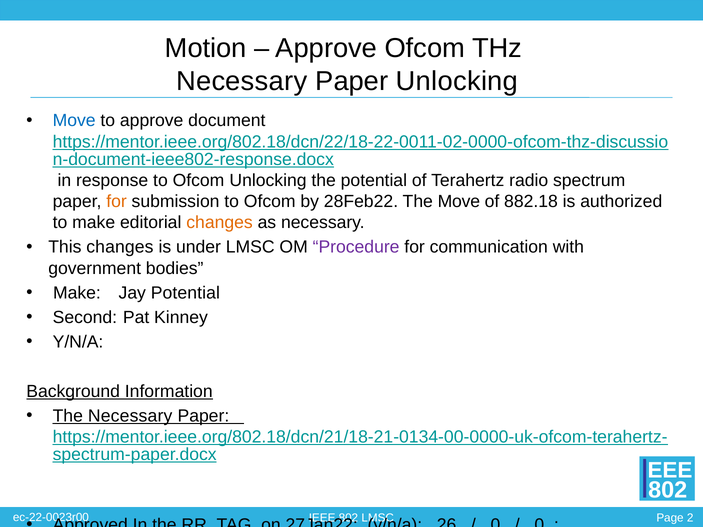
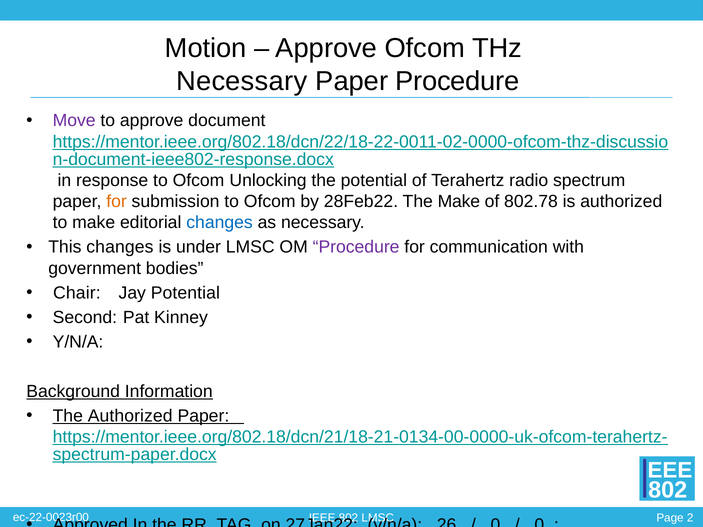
Paper Unlocking: Unlocking -> Procedure (457, 81)
Move colour: blue -> purple (74, 121)
The Move: Move -> Make (459, 202)
882.18: 882.18 -> 802.78 (531, 202)
changes colour: orange -> blue (220, 223)
Make: Make -> Chair (77, 293)
The Necessary: Necessary -> Authorized (130, 416)
